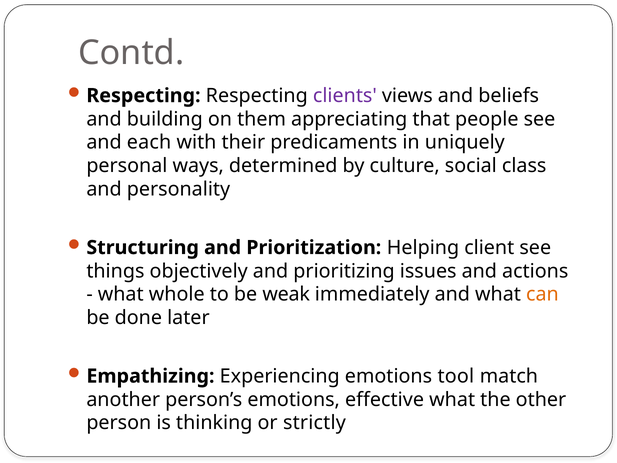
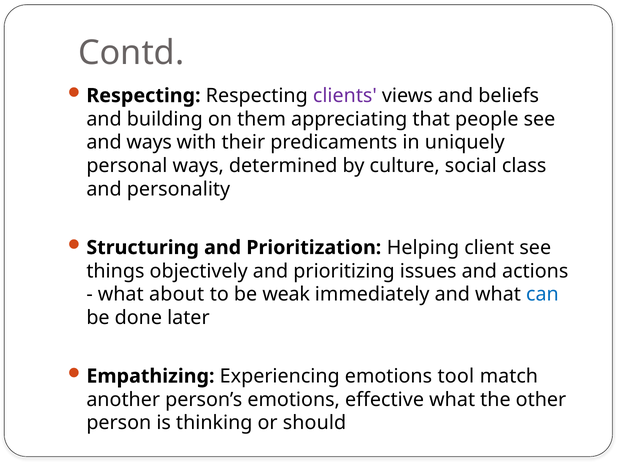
and each: each -> ways (149, 142)
whole: whole -> about (177, 294)
can colour: orange -> blue (542, 294)
strictly: strictly -> should (315, 423)
